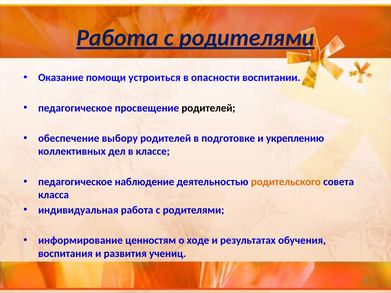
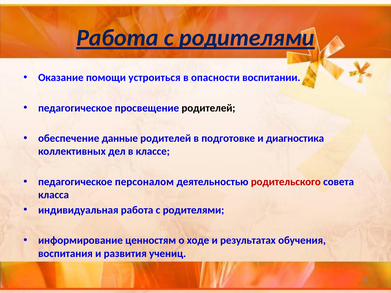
выбору: выбору -> данные (120, 138)
укреплению: укреплению -> диагностика (295, 138)
наблюдение: наблюдение -> персоналом (144, 182)
родительского colour: orange -> red (286, 182)
